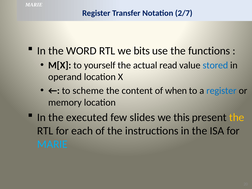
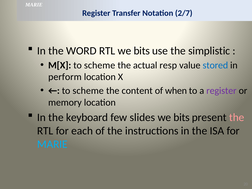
functions: functions -> simplistic (209, 51)
M[X to yourself: yourself -> scheme (100, 65)
read: read -> resp (168, 65)
operand: operand -> perform (65, 77)
register colour: blue -> purple (221, 91)
executed: executed -> keyboard (87, 117)
slides we this: this -> bits (182, 117)
the colour: yellow -> pink (237, 117)
